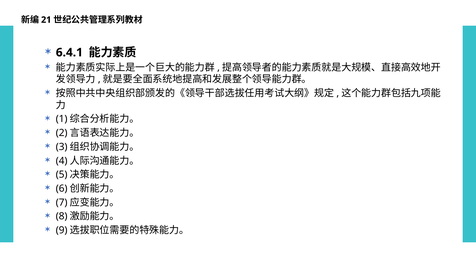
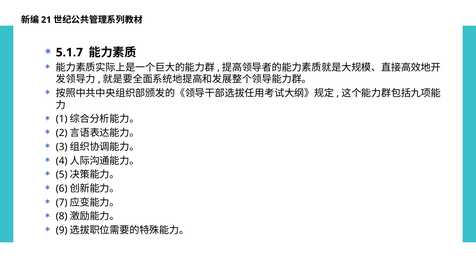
6.4.1: 6.4.1 -> 5.1.7 (69, 52)
